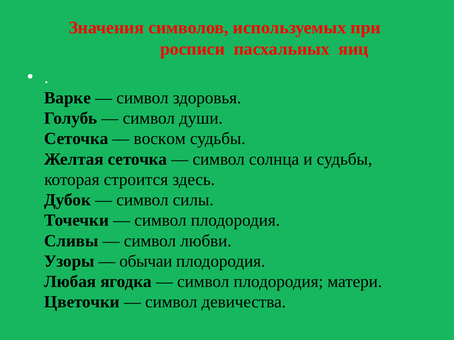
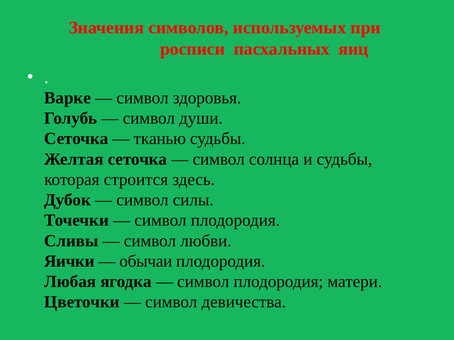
воском: воском -> тканью (160, 139)
Узоры: Узоры -> Яички (69, 262)
